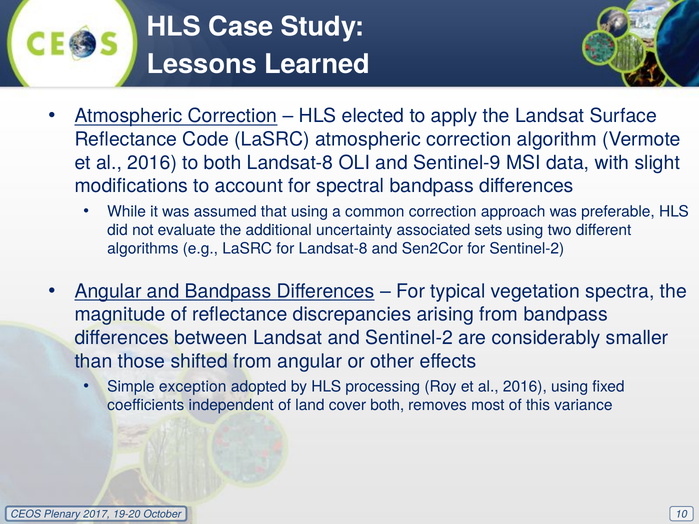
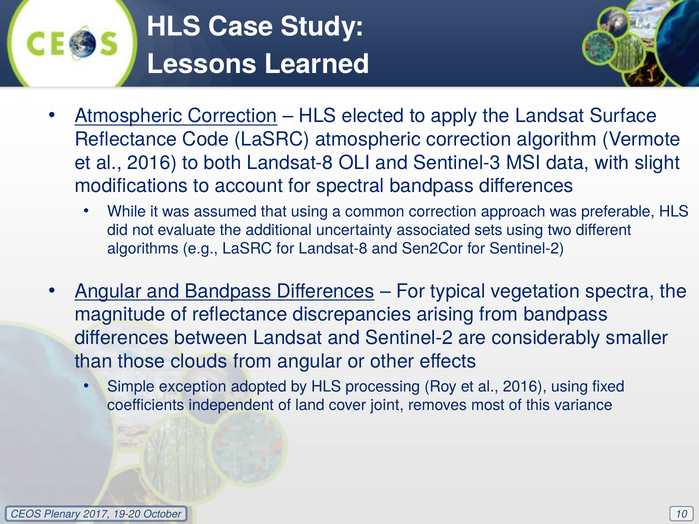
Sentinel-9: Sentinel-9 -> Sentinel-3 (457, 163)
shifted: shifted -> clouds (199, 361)
cover both: both -> joint (387, 405)
